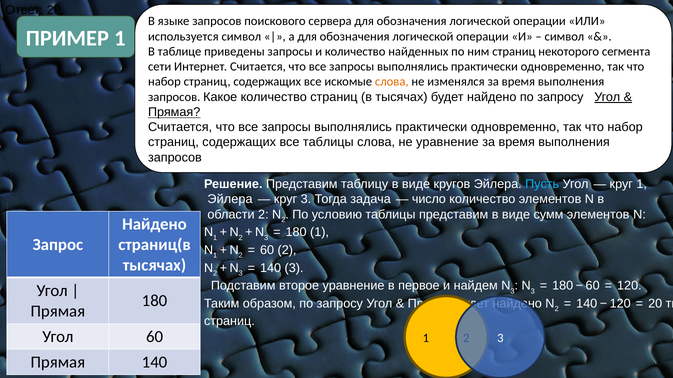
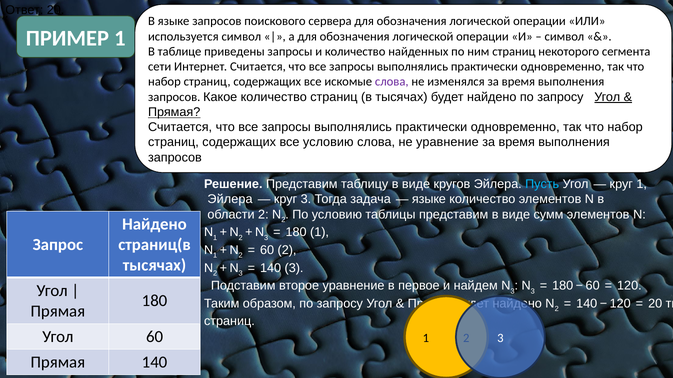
слова colour: orange -> purple (392, 82)
все таблицы: таблицы -> условию (328, 142)
число: число -> языке (429, 200)
